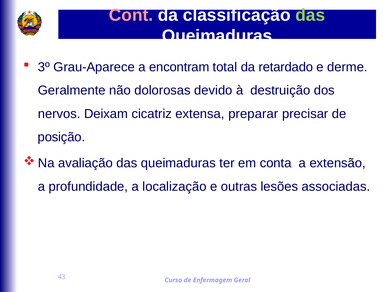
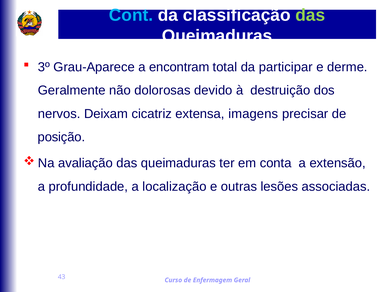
Cont colour: pink -> light blue (131, 15)
retardado: retardado -> participar (286, 67)
preparar: preparar -> imagens (253, 114)
